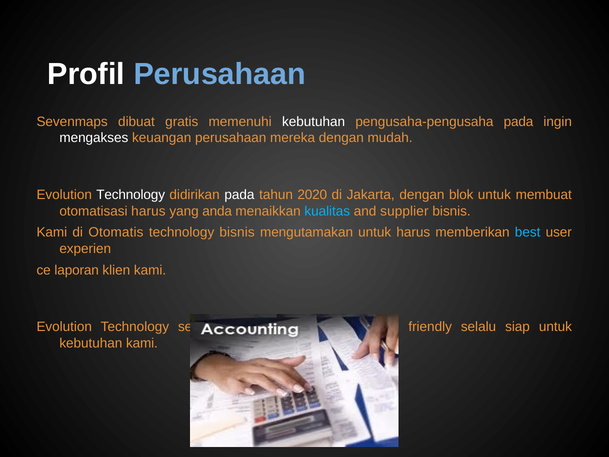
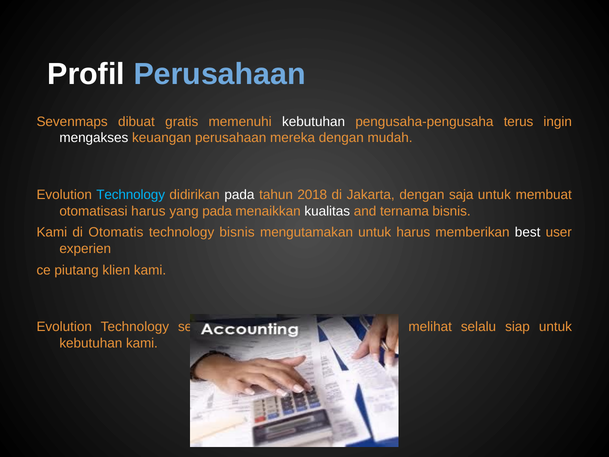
pengusaha-pengusaha pada: pada -> terus (519, 122)
Technology colour: white -> light blue (131, 195)
2020: 2020 -> 2018 (312, 195)
blok: blok -> saja (461, 195)
yang anda: anda -> pada (217, 211)
kualitas colour: light blue -> white (327, 211)
supplier: supplier -> ternama (405, 211)
best colour: light blue -> white (528, 232)
laporan: laporan -> piutang (77, 270)
friendly: friendly -> melihat (430, 327)
